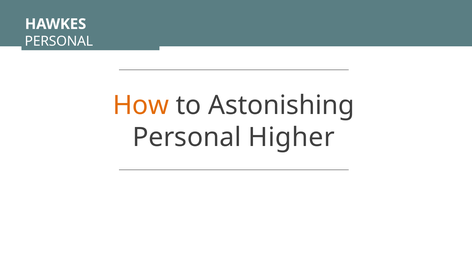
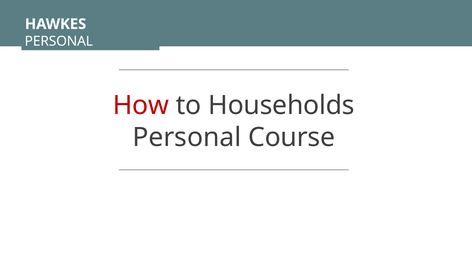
How colour: orange -> red (141, 105)
Astonishing: Astonishing -> Households (281, 105)
Higher: Higher -> Course (292, 137)
